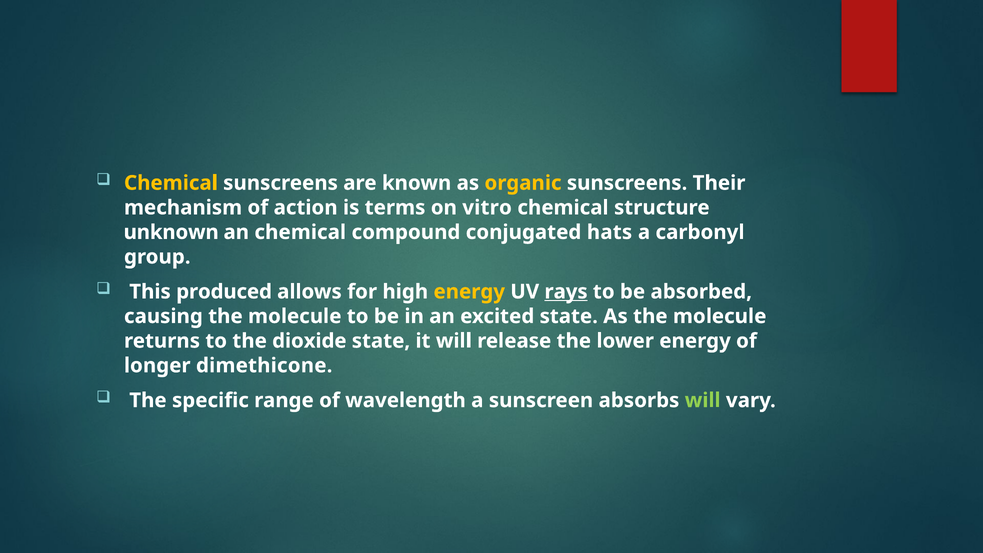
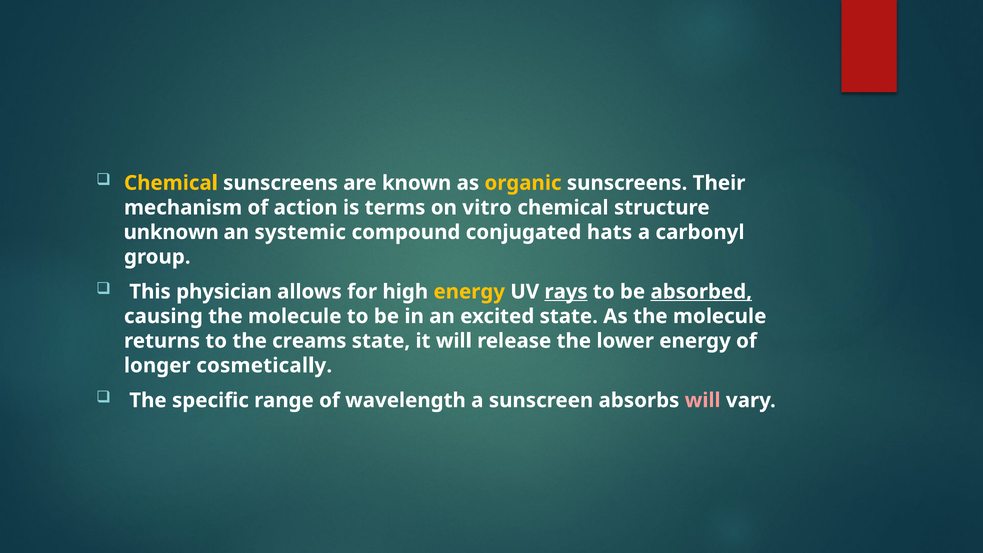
an chemical: chemical -> systemic (300, 232)
produced: produced -> physician (224, 292)
absorbed underline: none -> present (701, 292)
dioxide: dioxide -> creams (309, 341)
dimethicone: dimethicone -> cosmetically (264, 366)
will colour: light green -> pink (703, 400)
